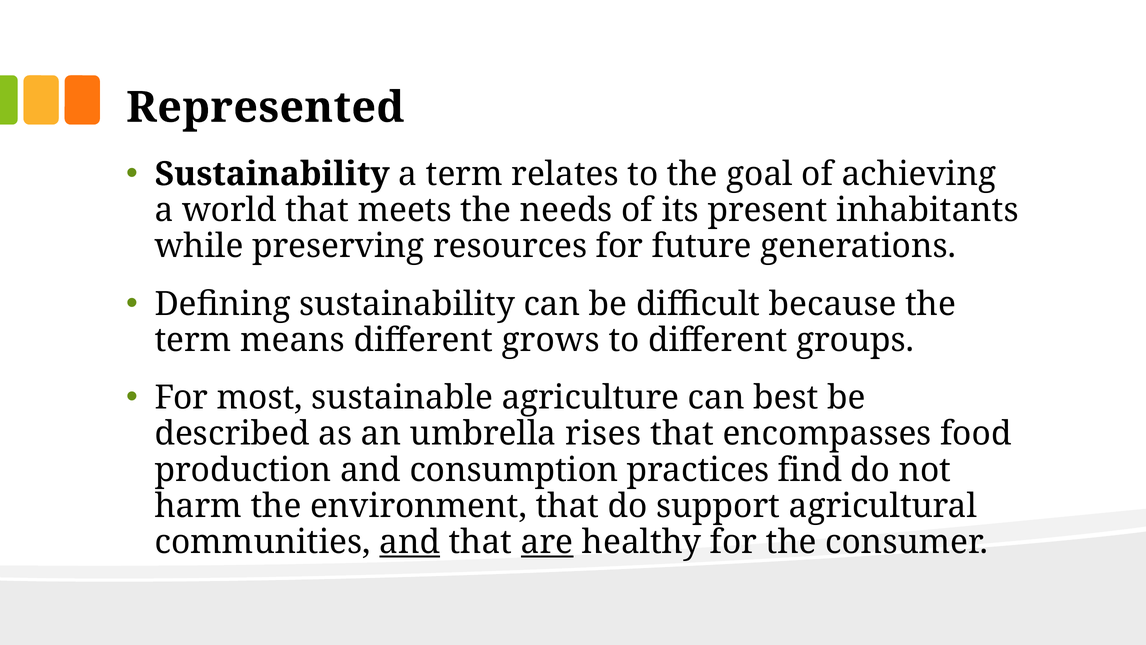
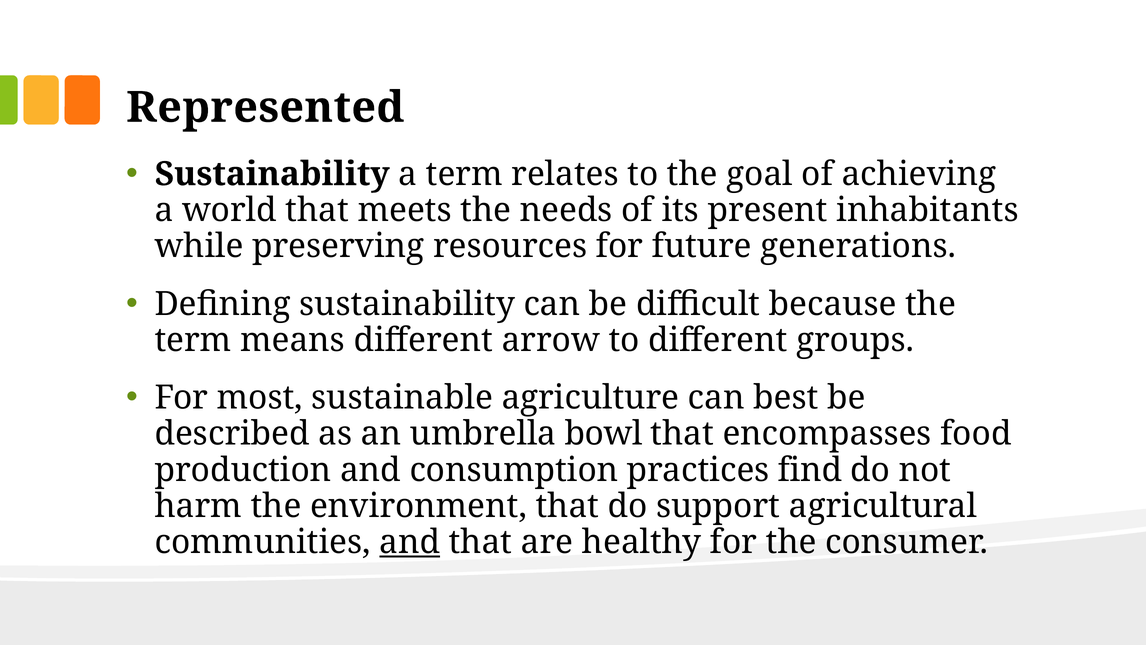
grows: grows -> arrow (551, 340)
rises: rises -> bowl (604, 434)
are underline: present -> none (547, 542)
